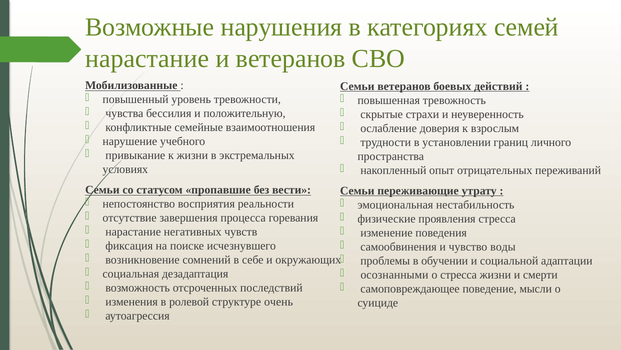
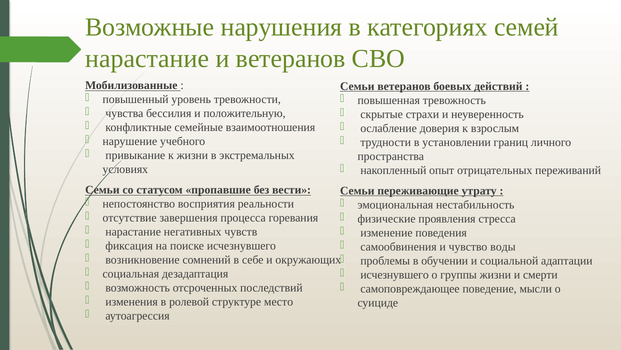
осознанными: осознанными -> исчезнувшего (395, 274)
о стресса: стресса -> группы (459, 274)
очень: очень -> место (279, 301)
